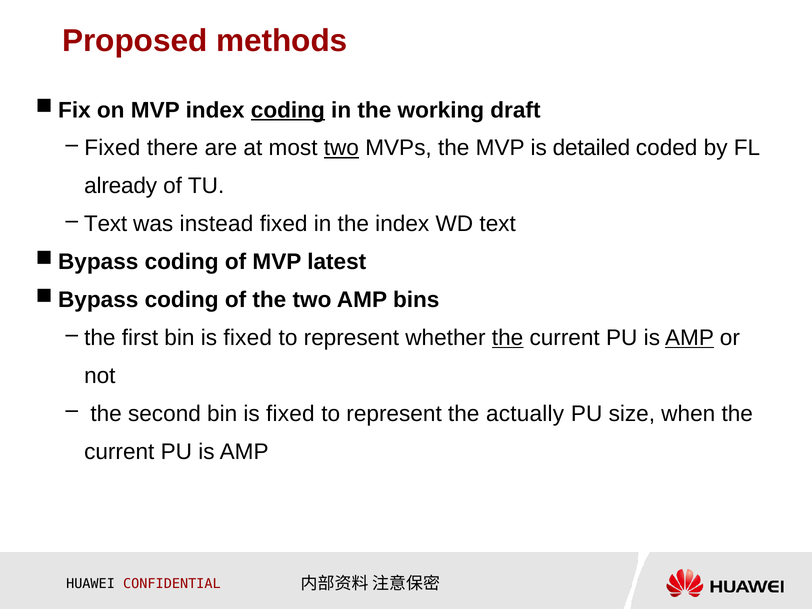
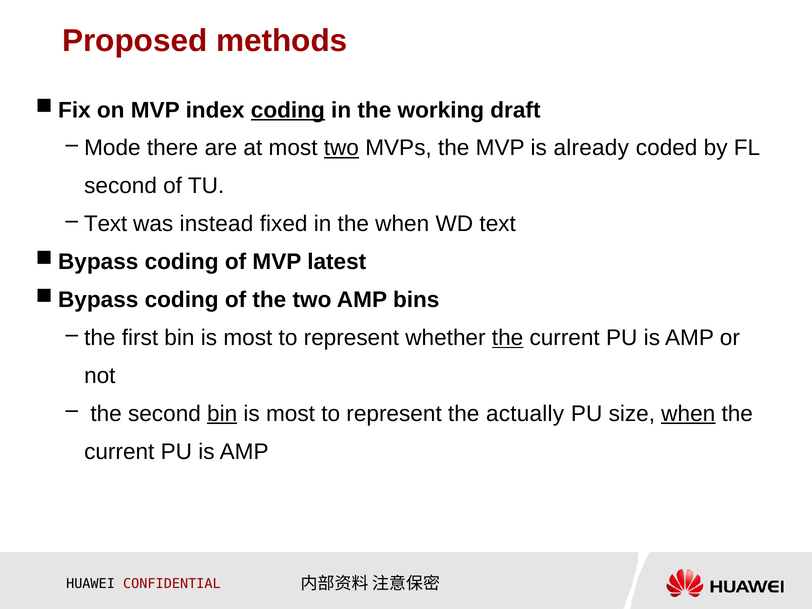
Fixed: Fixed -> Mode (112, 148)
detailed: detailed -> already (591, 148)
already: already -> second (121, 186)
the index: index -> when (402, 224)
first bin is fixed: fixed -> most (248, 338)
AMP underline: present -> none (690, 338)
bin underline: none -> present (222, 414)
fixed: fixed -> most (290, 414)
when underline: none -> present (688, 414)
